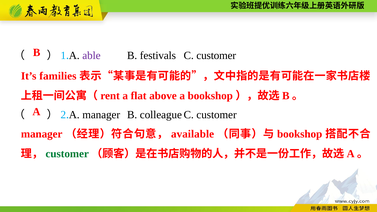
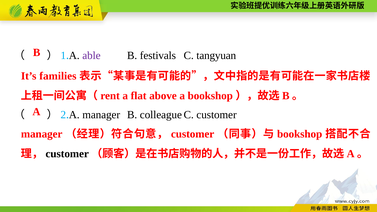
C customer: customer -> tangyuan (216, 55)
available: available -> customer (193, 134)
customer colour: green -> black (67, 154)
